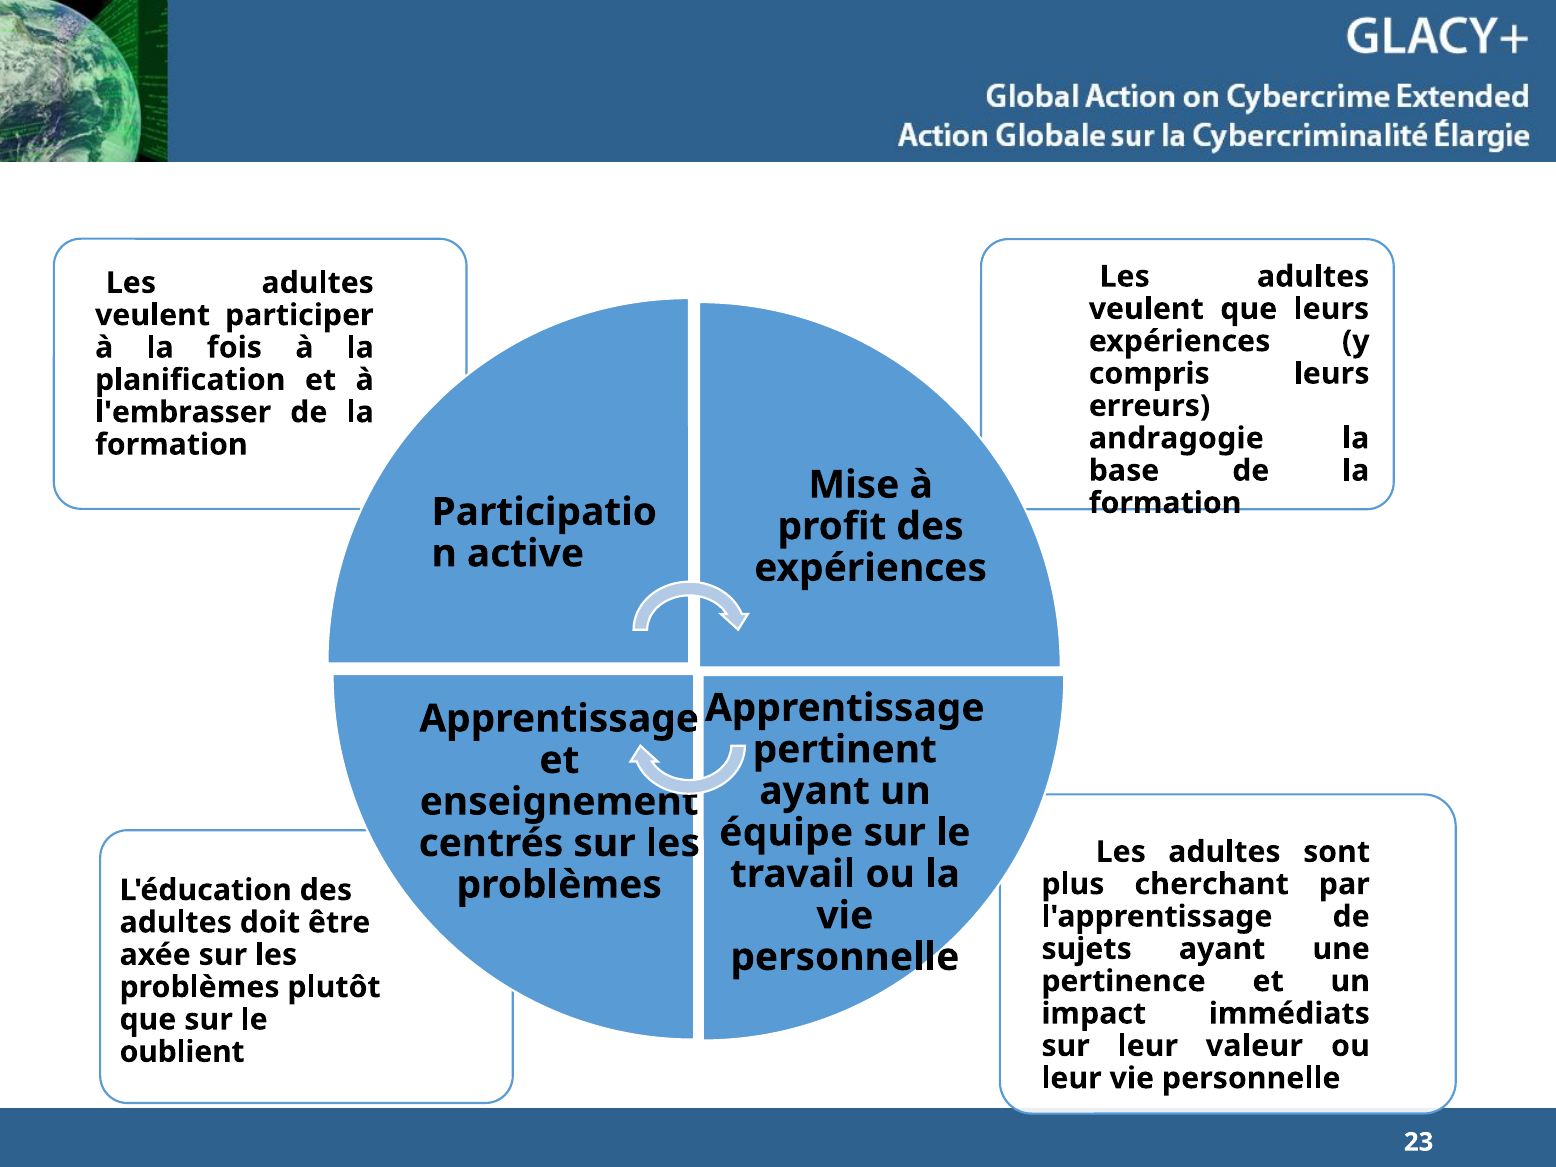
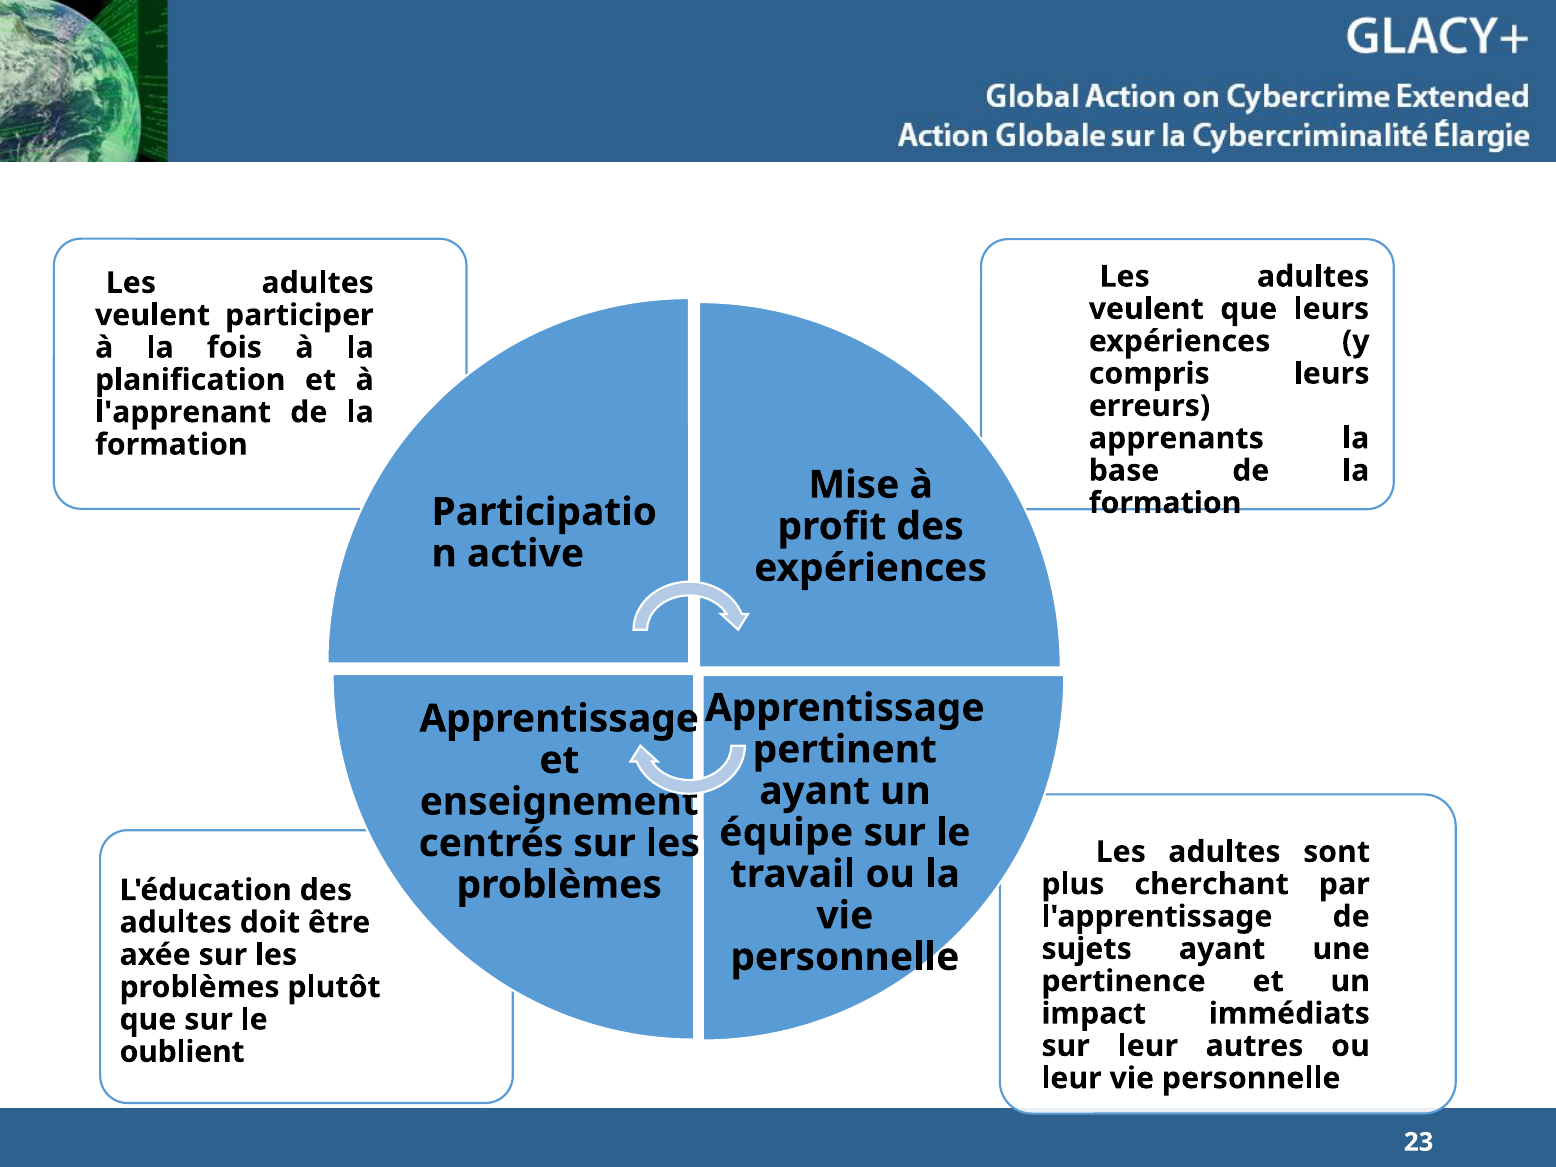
l'embrasser: l'embrasser -> l'apprenant (183, 412)
andragogie: andragogie -> apprenants (1176, 438)
valeur: valeur -> autres (1254, 1046)
